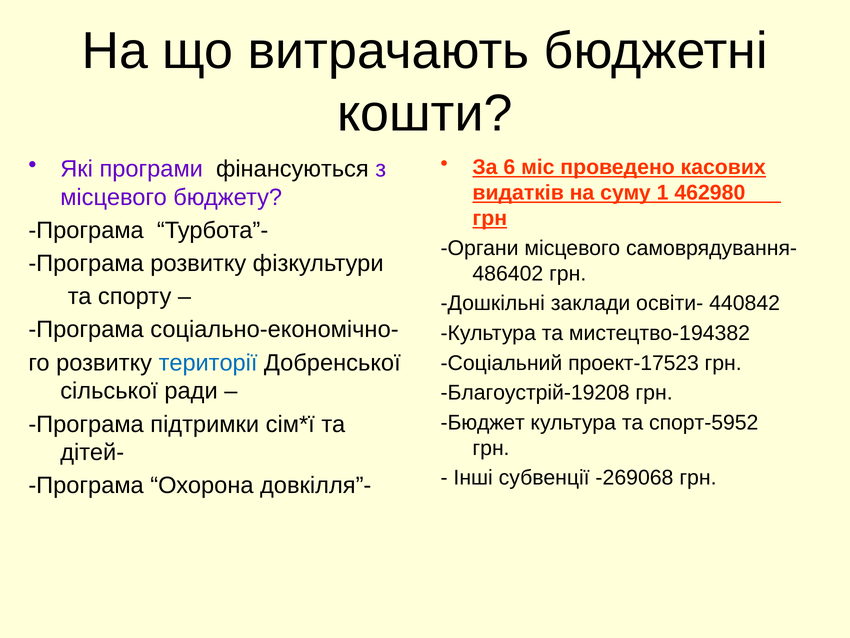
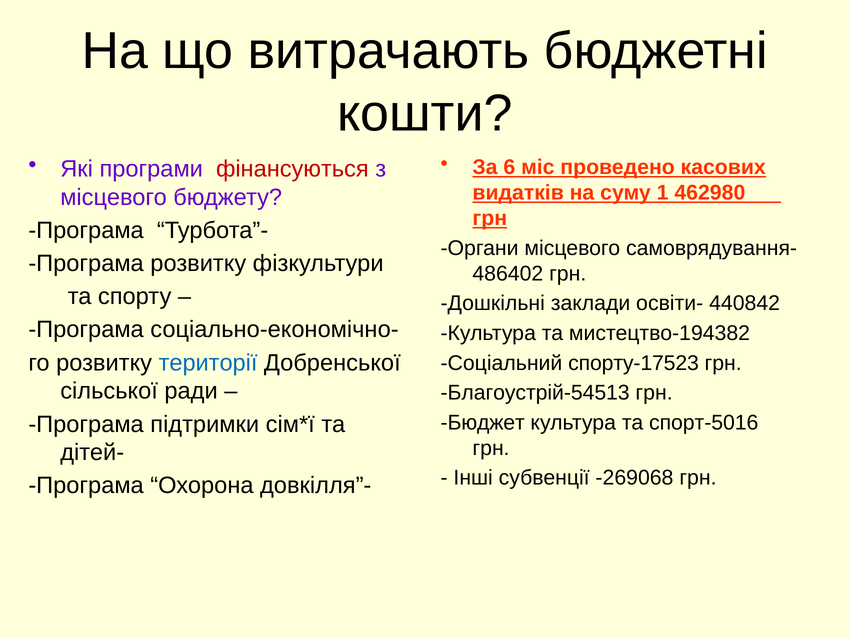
фінансуються colour: black -> red (292, 169)
проект-17523: проект-17523 -> спорту-17523 (634, 363)
Благоустрій-19208: Благоустрій-19208 -> Благоустрій-54513 (535, 392)
спорт-5952: спорт-5952 -> спорт-5016 (704, 422)
